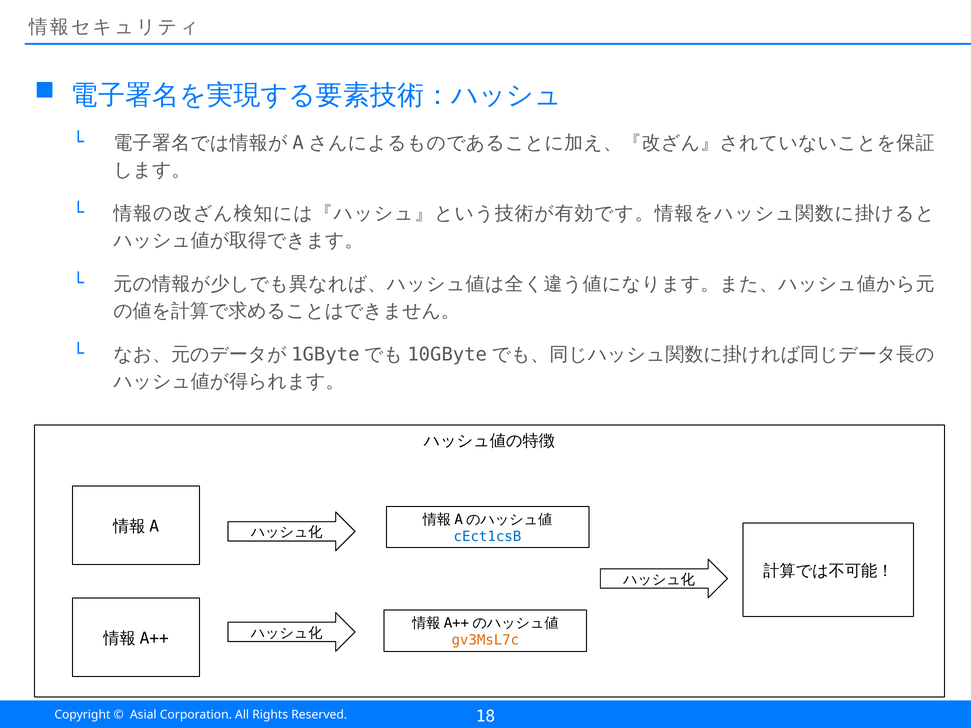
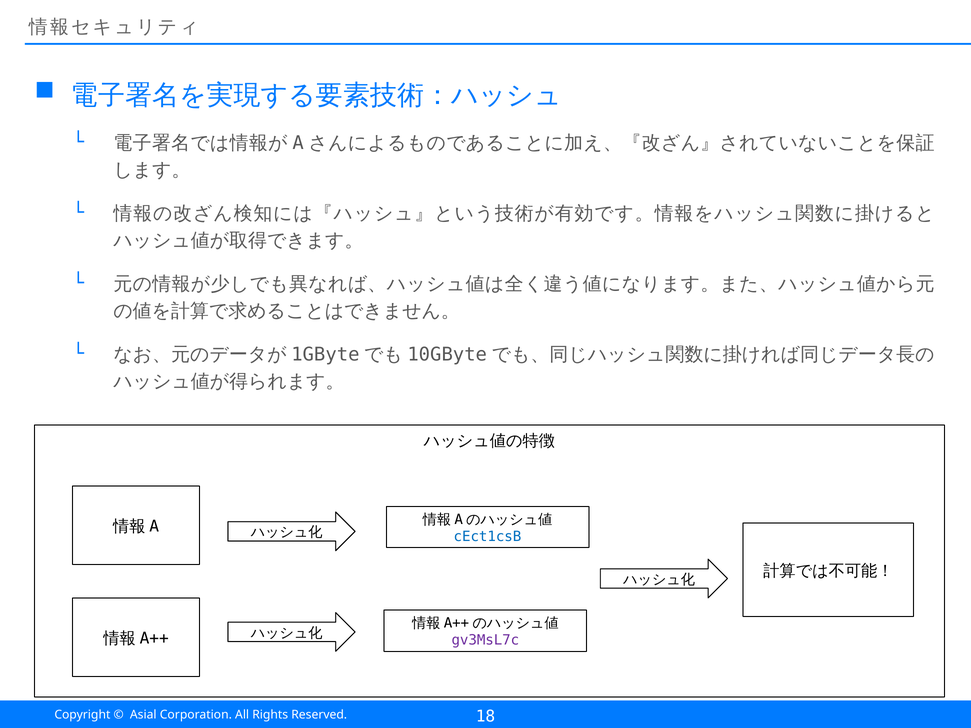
gv3MsL7c colour: orange -> purple (485, 640)
